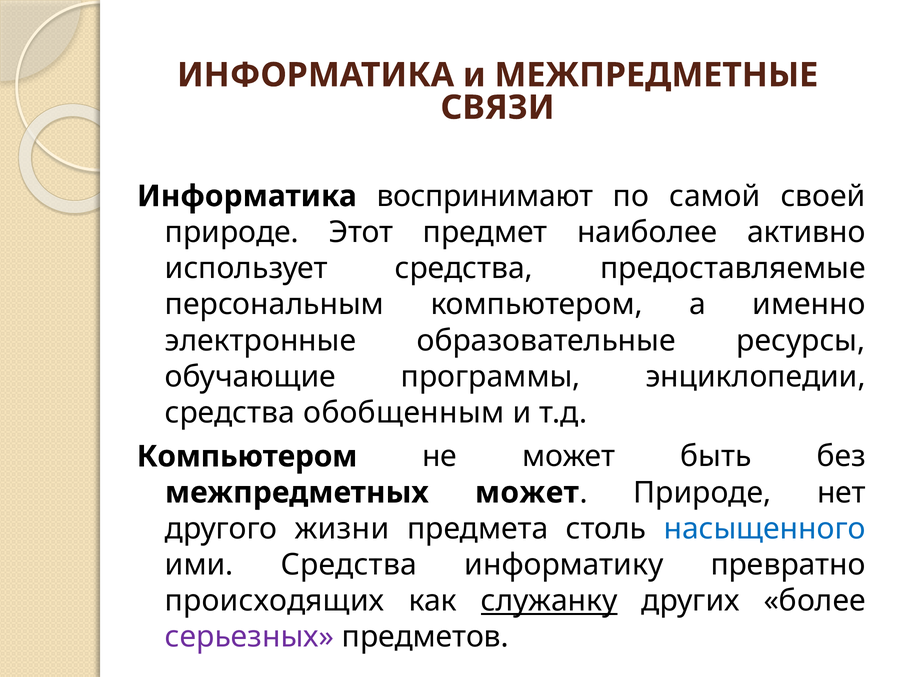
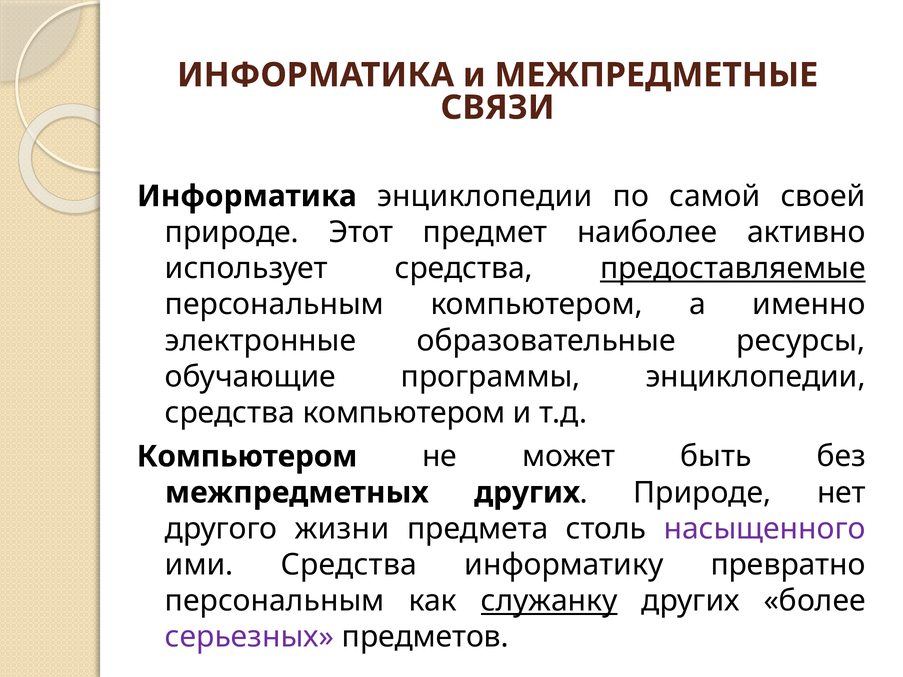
Информатика воспринимают: воспринимают -> энциклопедии (485, 196)
предоставляемые underline: none -> present (733, 269)
средства обобщенным: обобщенным -> компьютером (404, 413)
межпредметных может: может -> других (527, 493)
насыщенного colour: blue -> purple (765, 529)
происходящих: происходящих -> персональным (275, 601)
